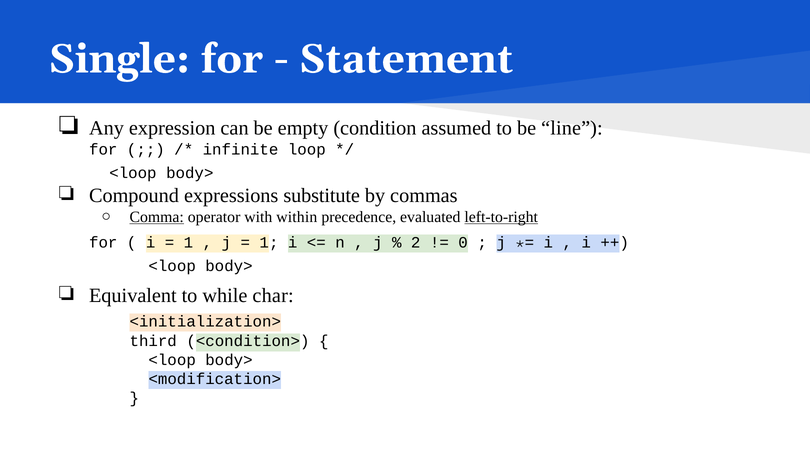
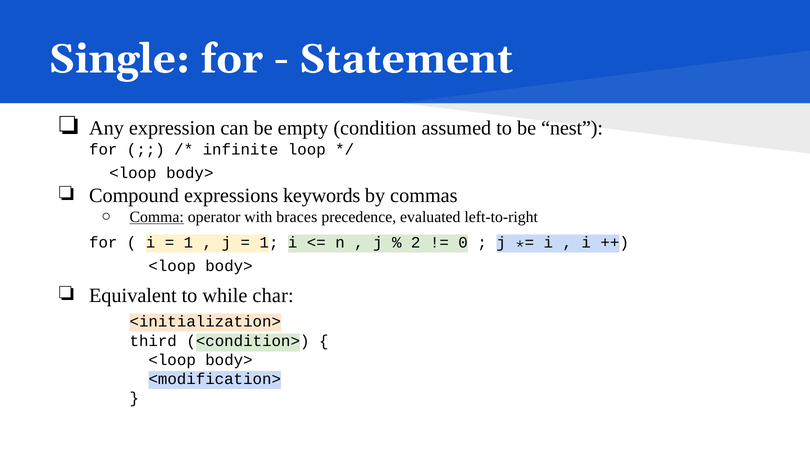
line: line -> nest (572, 128)
substitute: substitute -> keywords (322, 195)
within: within -> braces (297, 217)
left-to-right underline: present -> none (501, 217)
